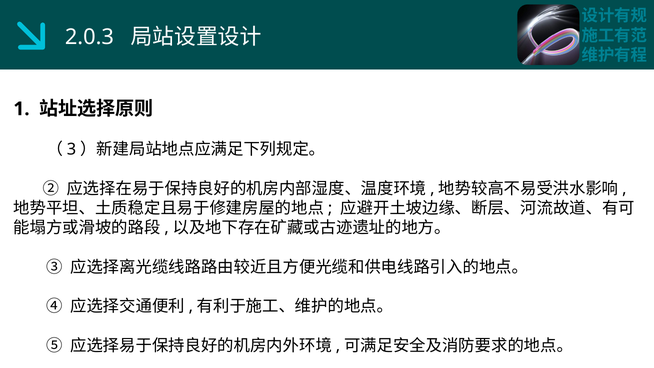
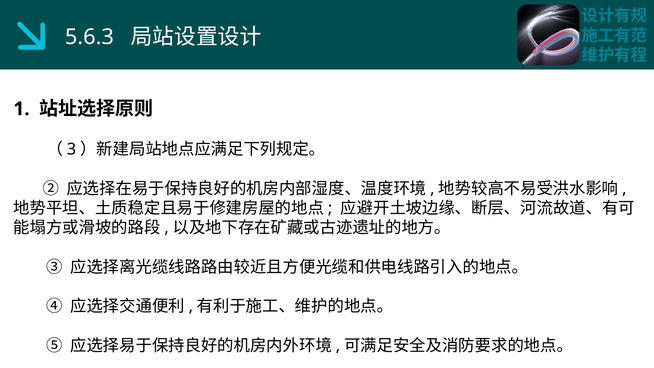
2.0.3: 2.0.3 -> 5.6.3 (89, 37)
